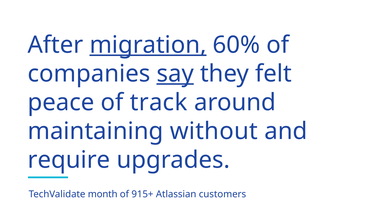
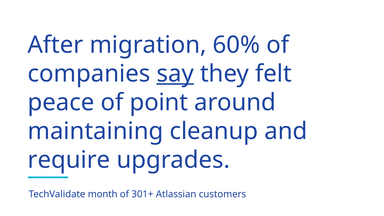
migration underline: present -> none (148, 45)
track: track -> point (159, 102)
without: without -> cleanup (214, 131)
915+: 915+ -> 301+ (142, 194)
